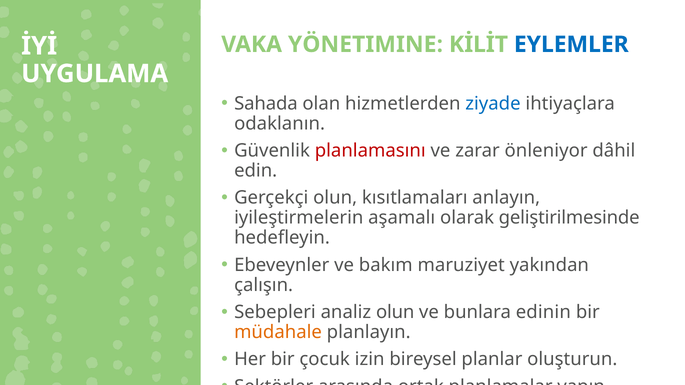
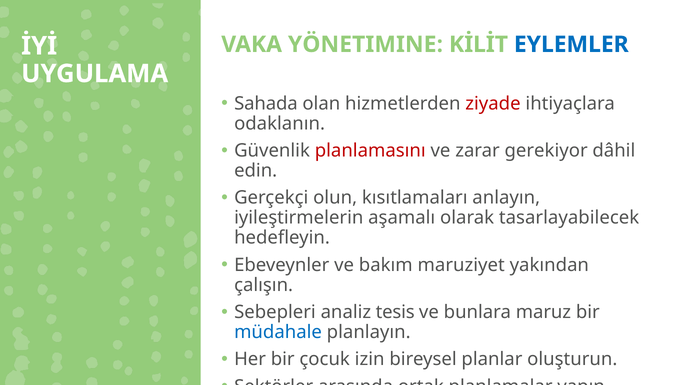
ziyade colour: blue -> red (493, 104)
önleniyor: önleniyor -> gerekiyor (546, 151)
geliştirilmesinde: geliştirilmesinde -> tasarlayabilecek (569, 218)
analiz olun: olun -> tesis (395, 312)
edinin: edinin -> maruz (543, 312)
müdahale colour: orange -> blue (278, 332)
